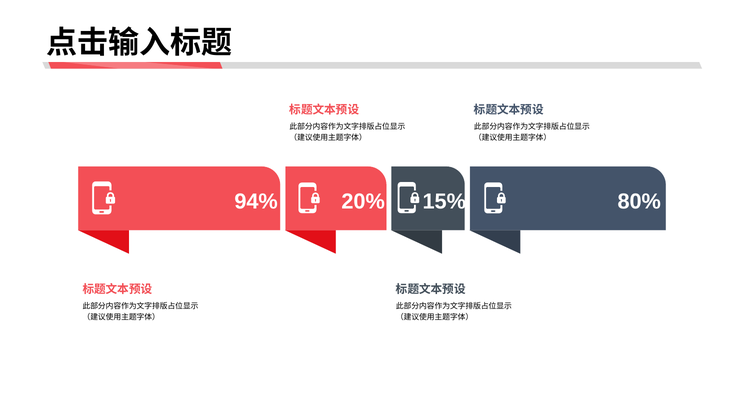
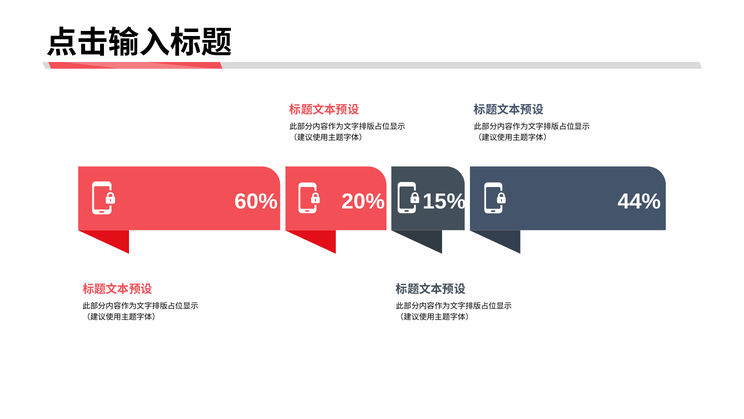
94%: 94% -> 60% (256, 202)
80%: 80% -> 44% (639, 202)
